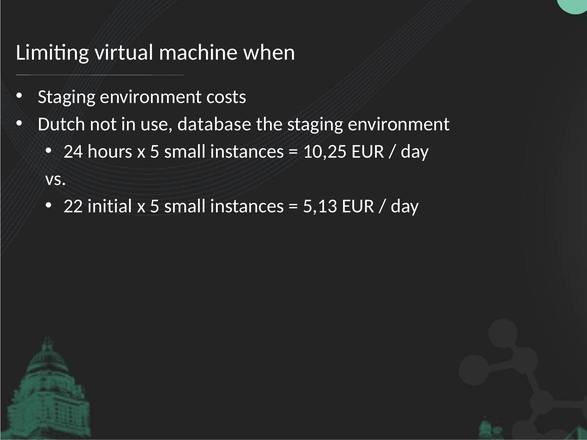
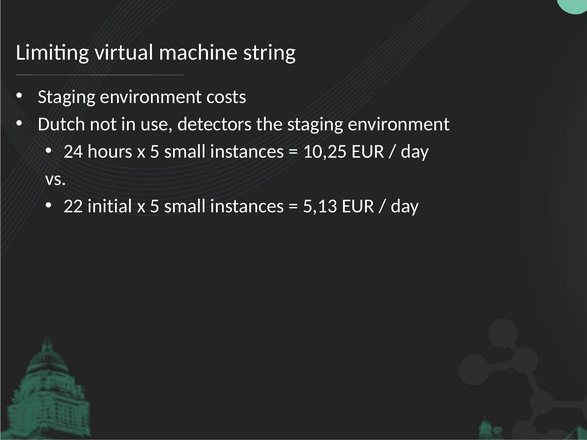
when: when -> string (269, 52)
database: database -> detectors (215, 124)
